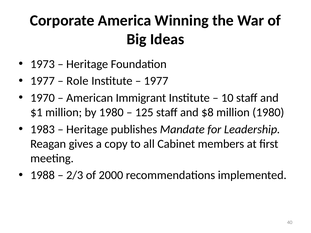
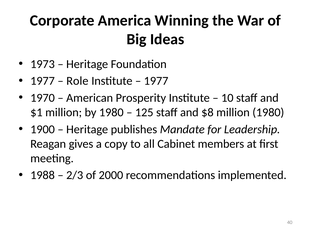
Immigrant: Immigrant -> Prosperity (141, 98)
1983: 1983 -> 1900 (43, 129)
